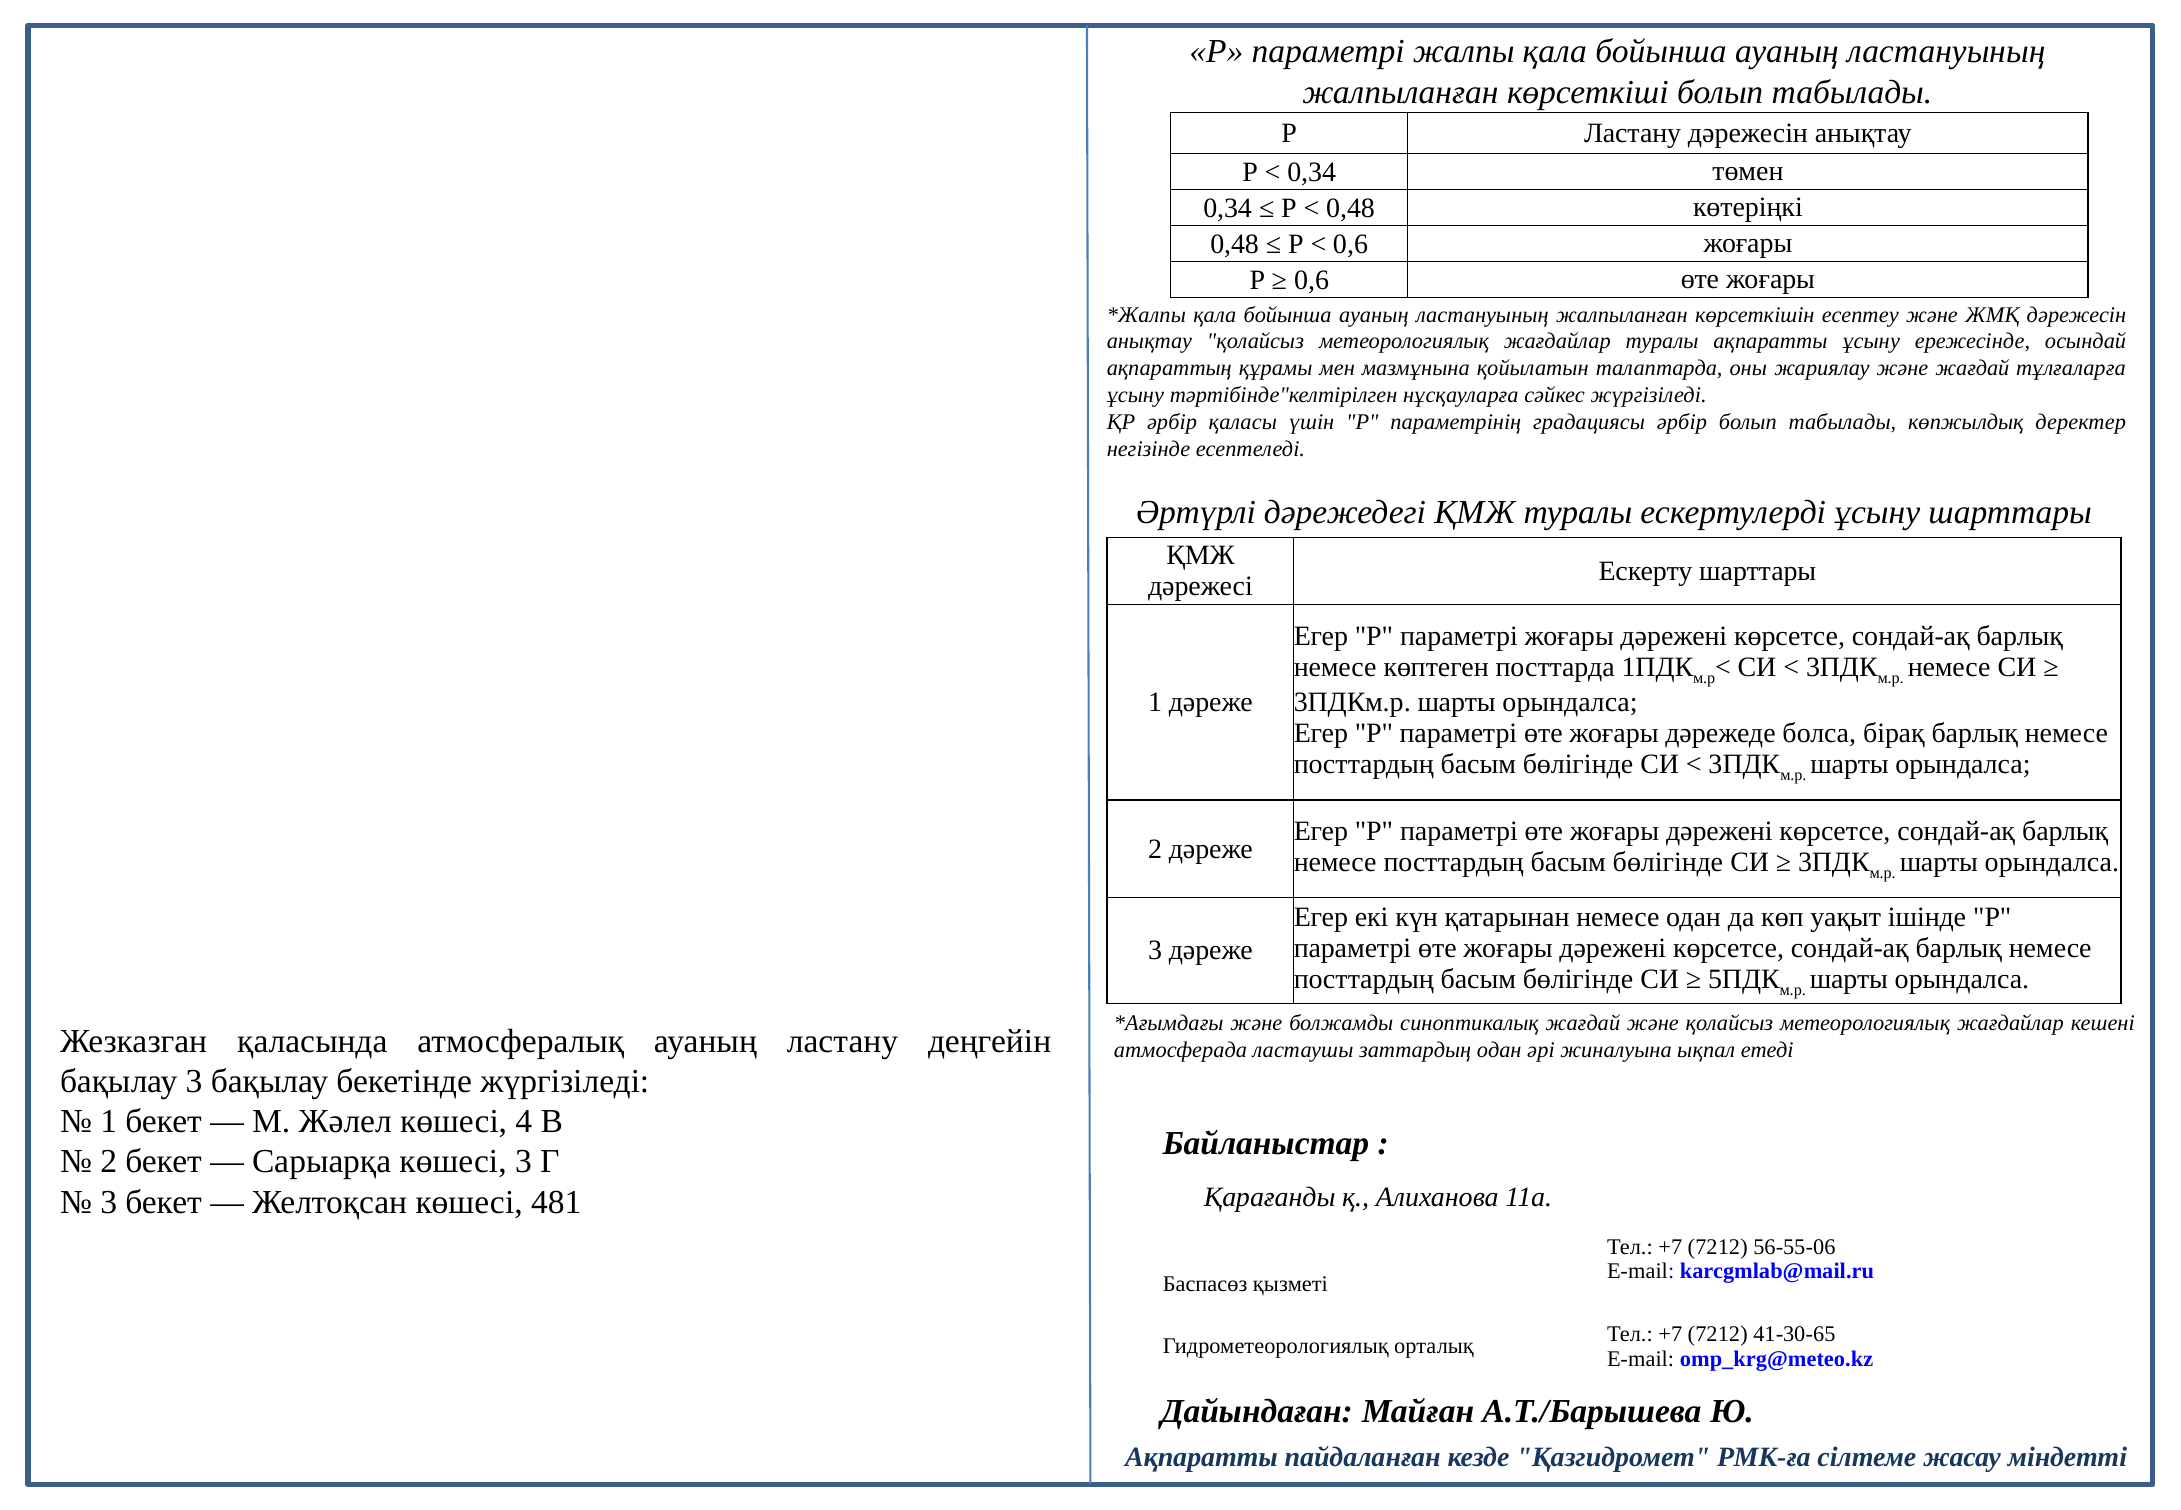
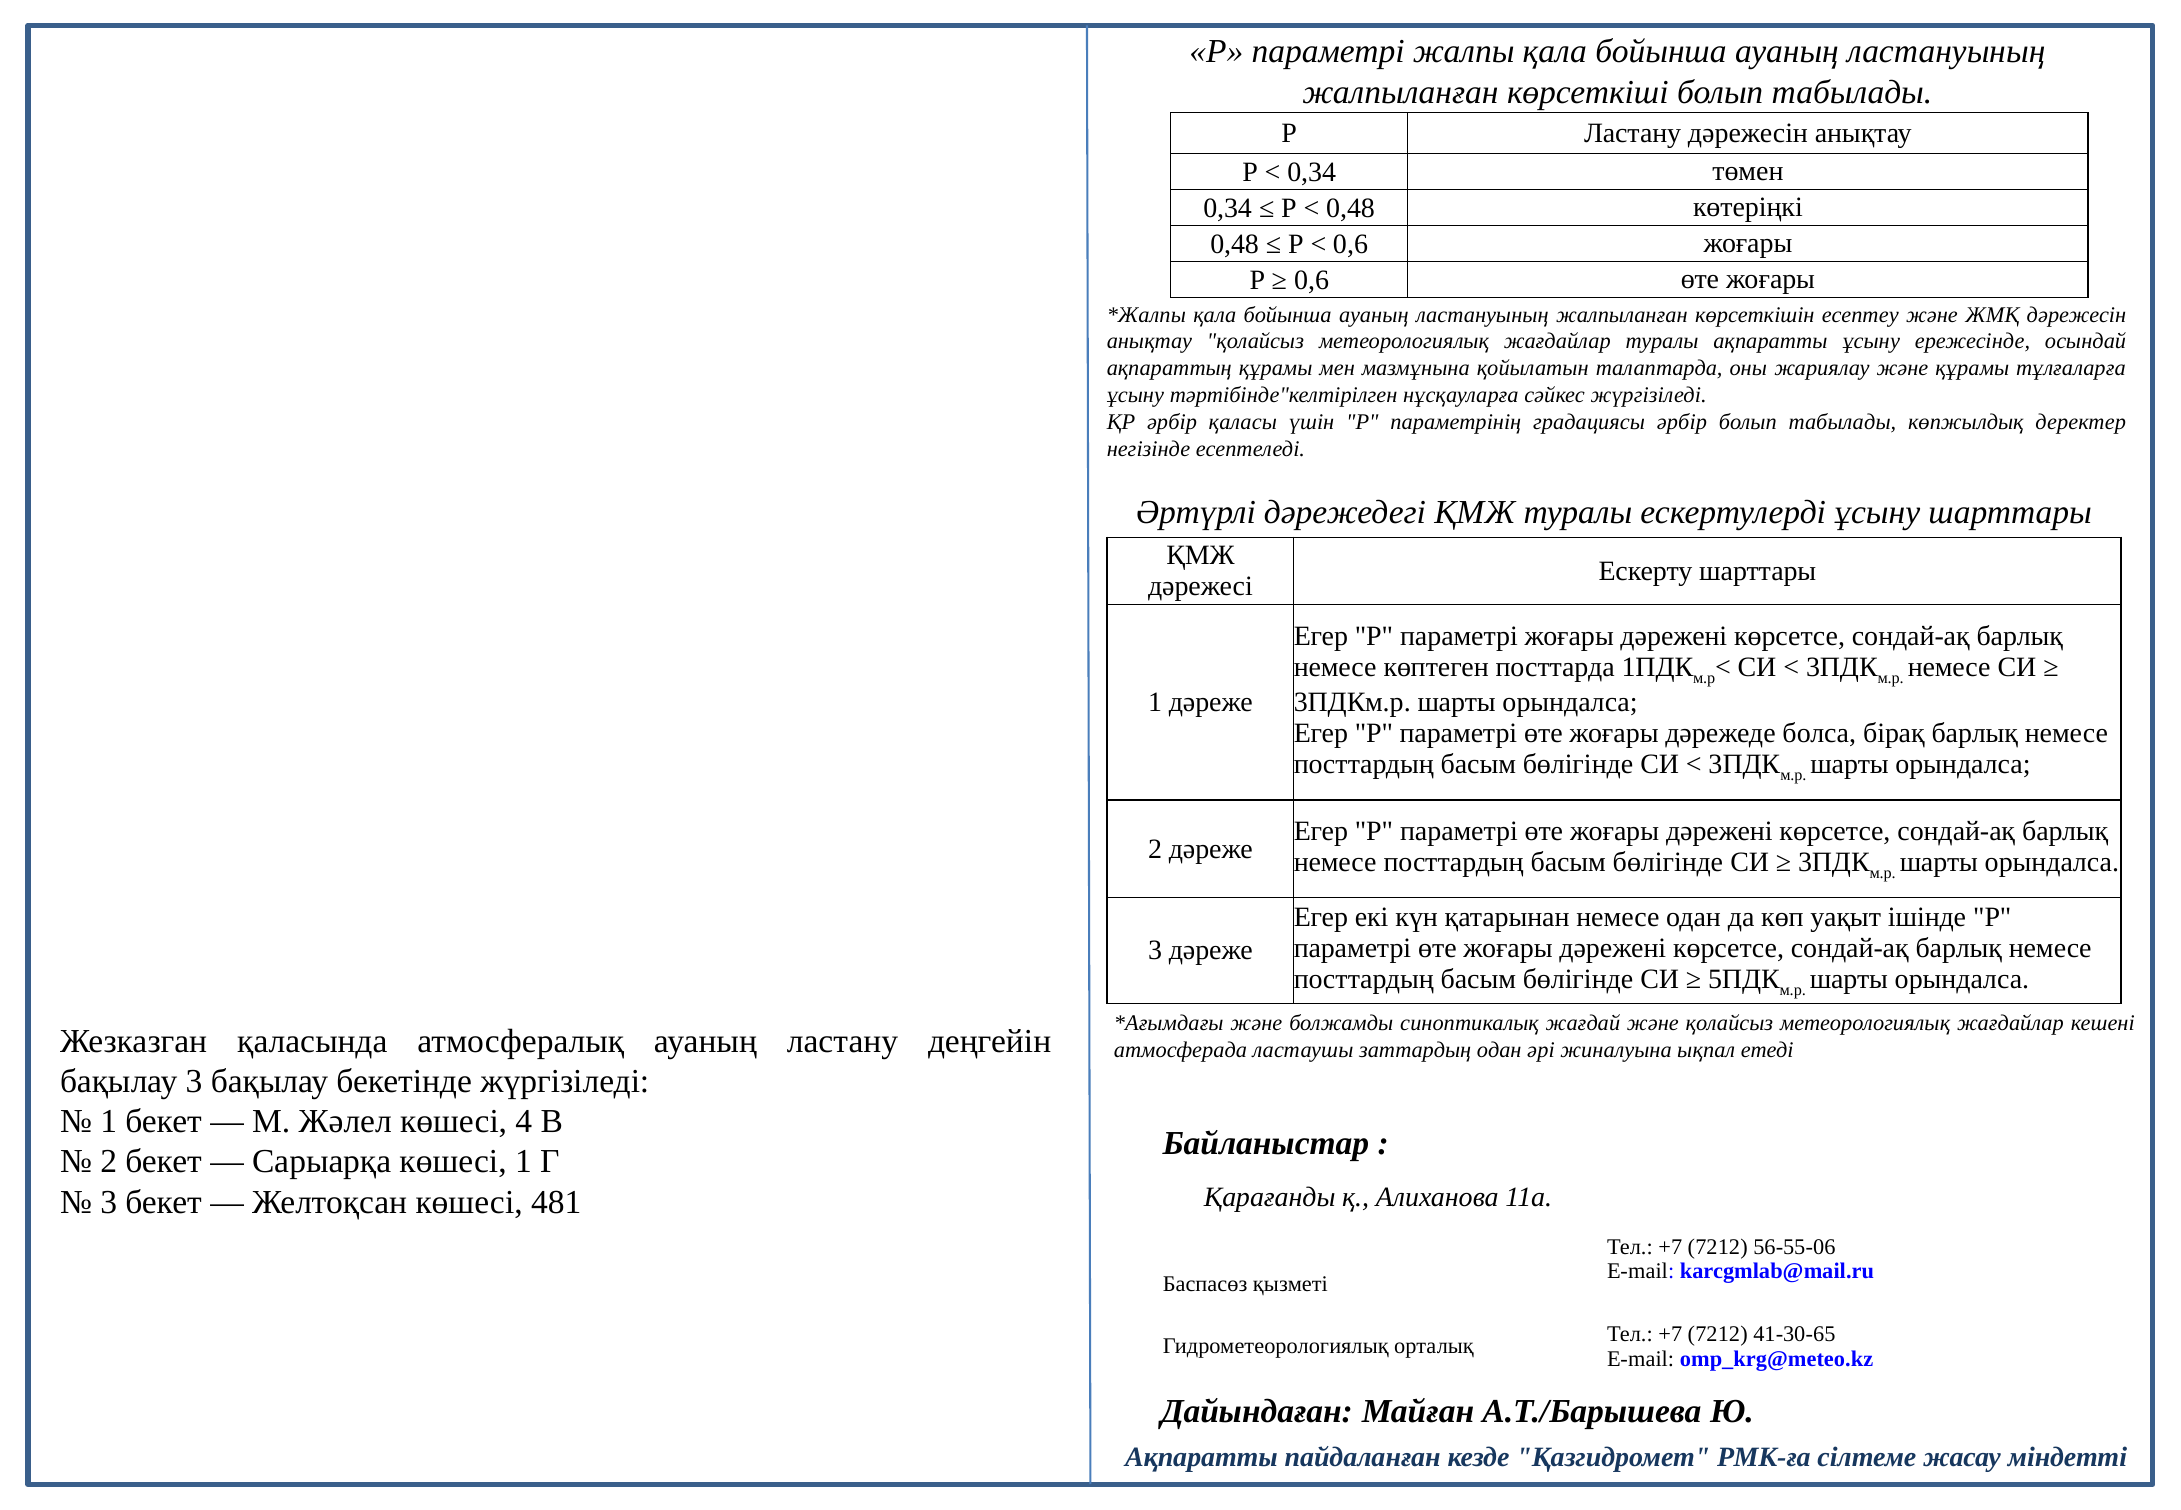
және жағдай: жағдай -> құрамы (1972, 368)
көшесі 3: 3 -> 1 (523, 1162)
